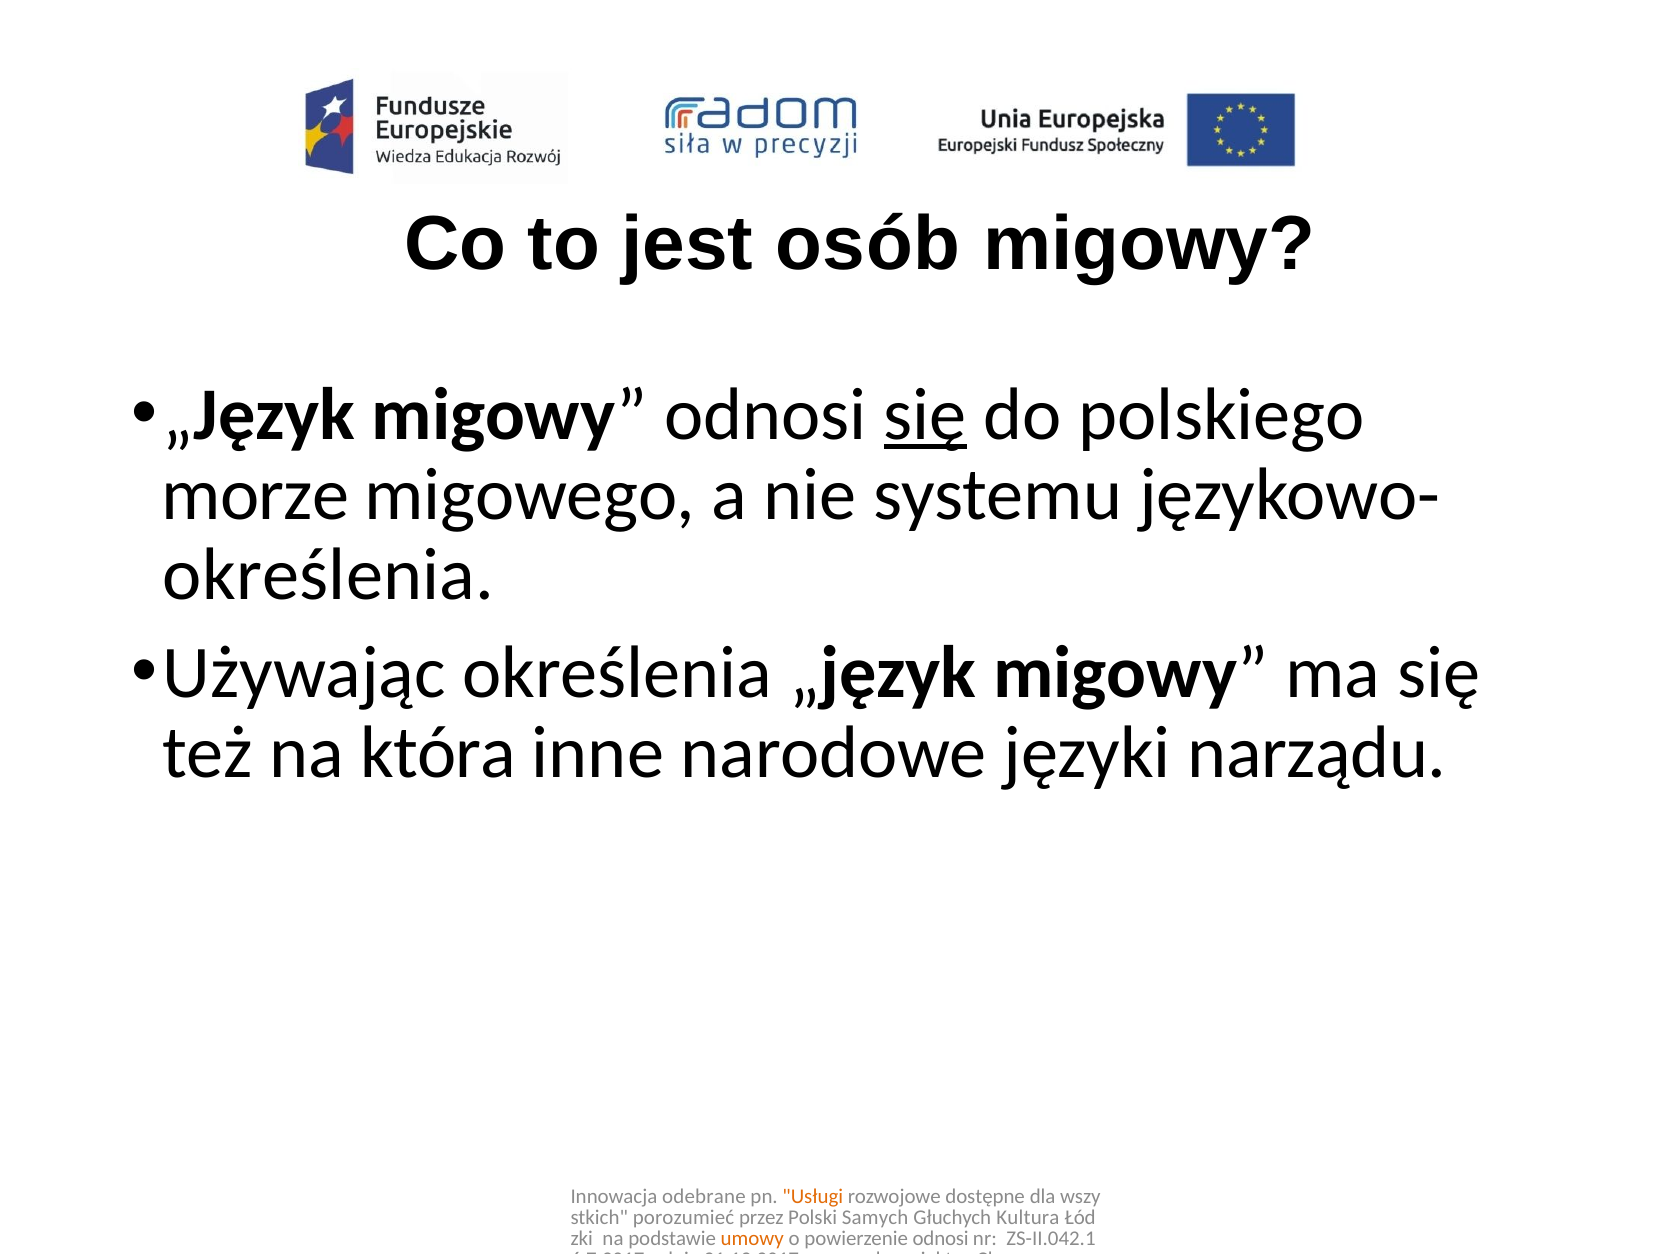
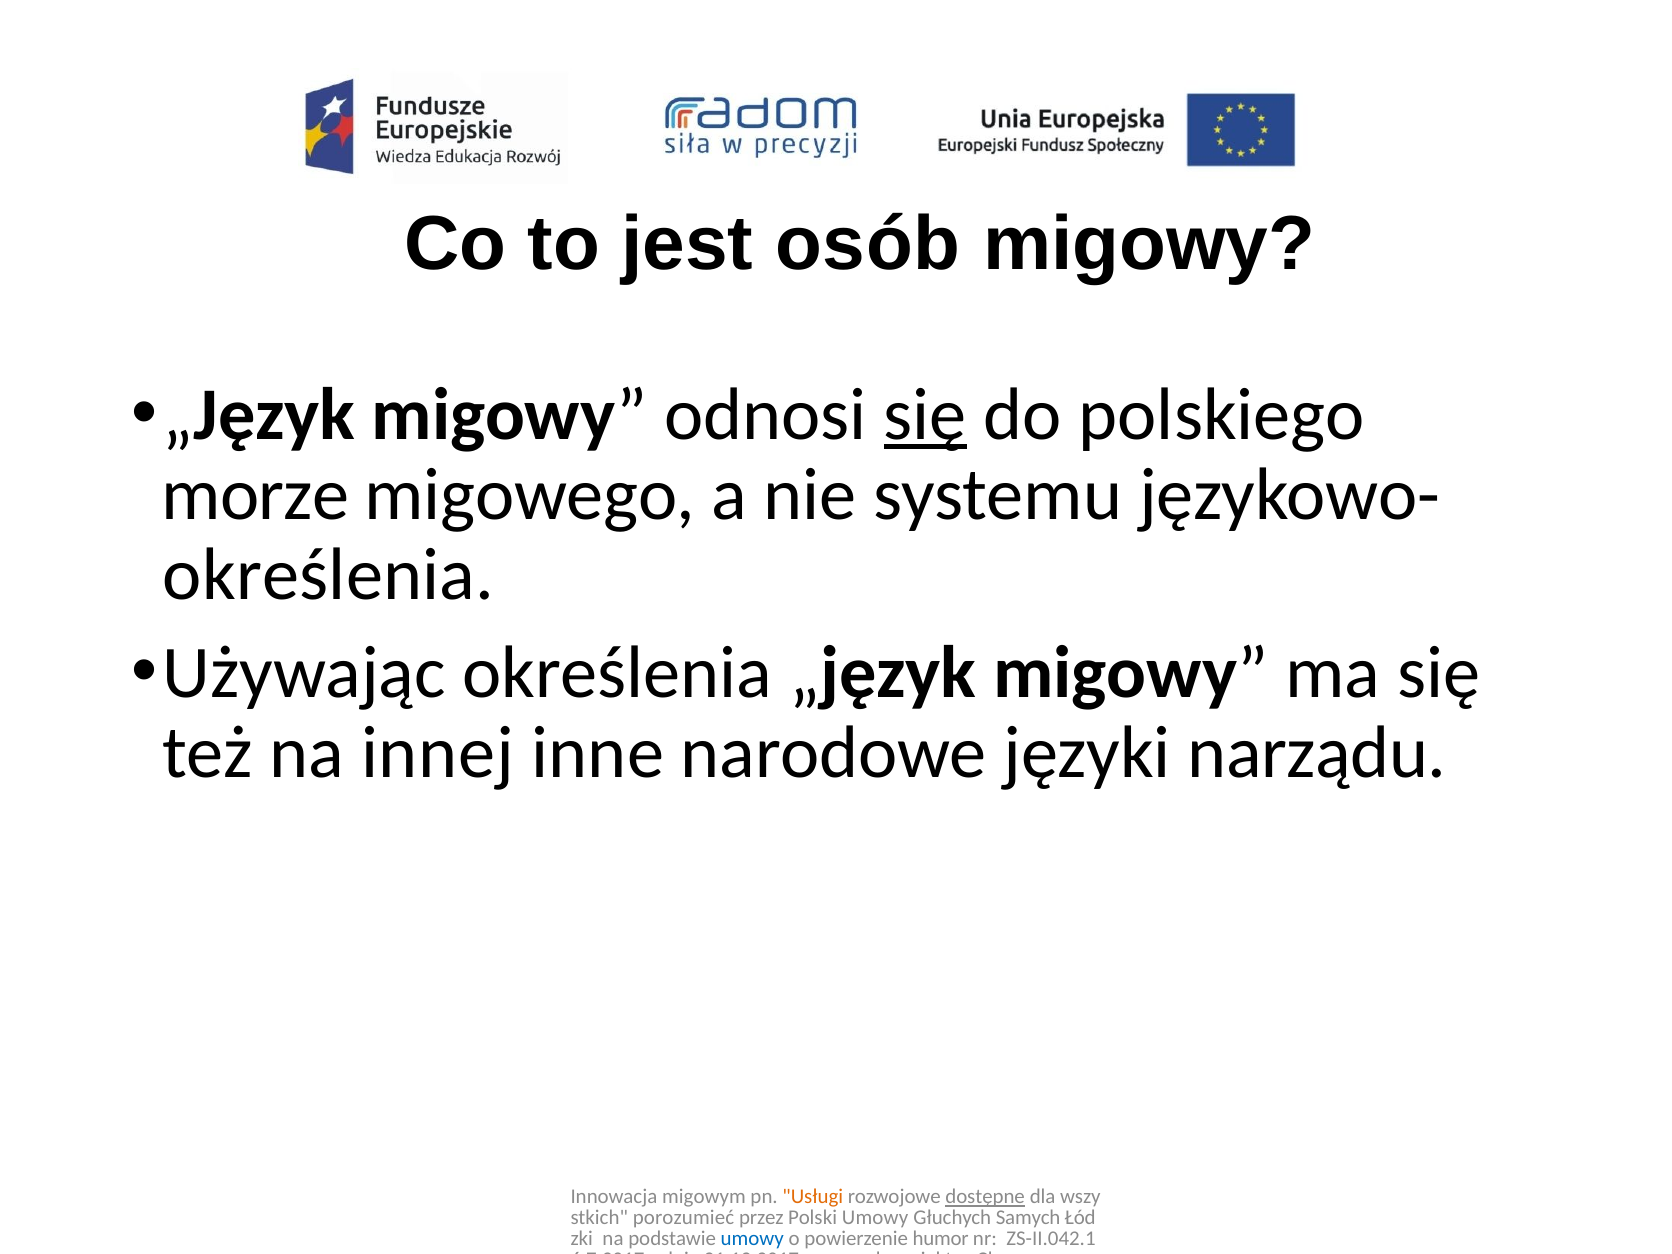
która: która -> innej (438, 753)
odebrane: odebrane -> migowym (704, 1197)
dostępne underline: none -> present (985, 1197)
Polski Samych: Samych -> Umowy (875, 1218)
Kultura: Kultura -> Samych (1028, 1218)
umowy colour: orange -> blue (752, 1239)
powierzenie odnosi: odnosi -> humor (941, 1239)
